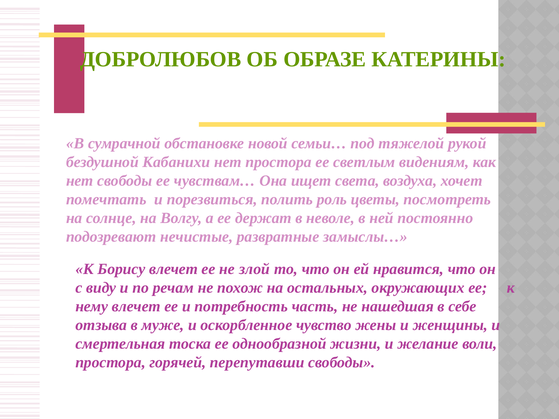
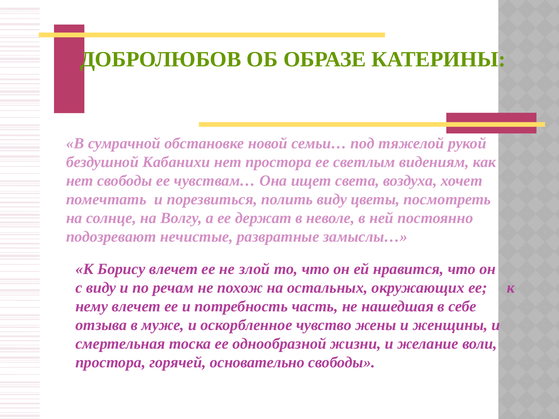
полить роль: роль -> виду (332, 200)
перепутавши: перепутавши -> основательно (257, 363)
